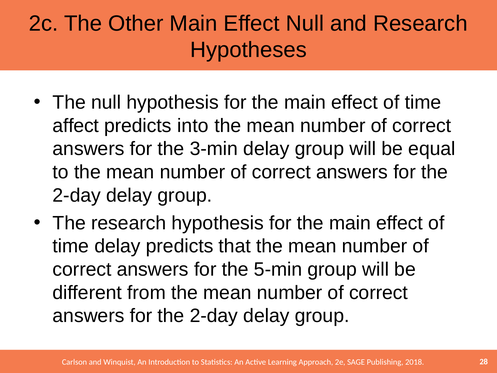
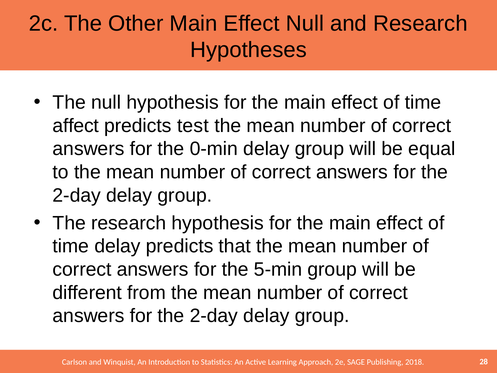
into: into -> test (193, 126)
3-min: 3-min -> 0-min (214, 149)
